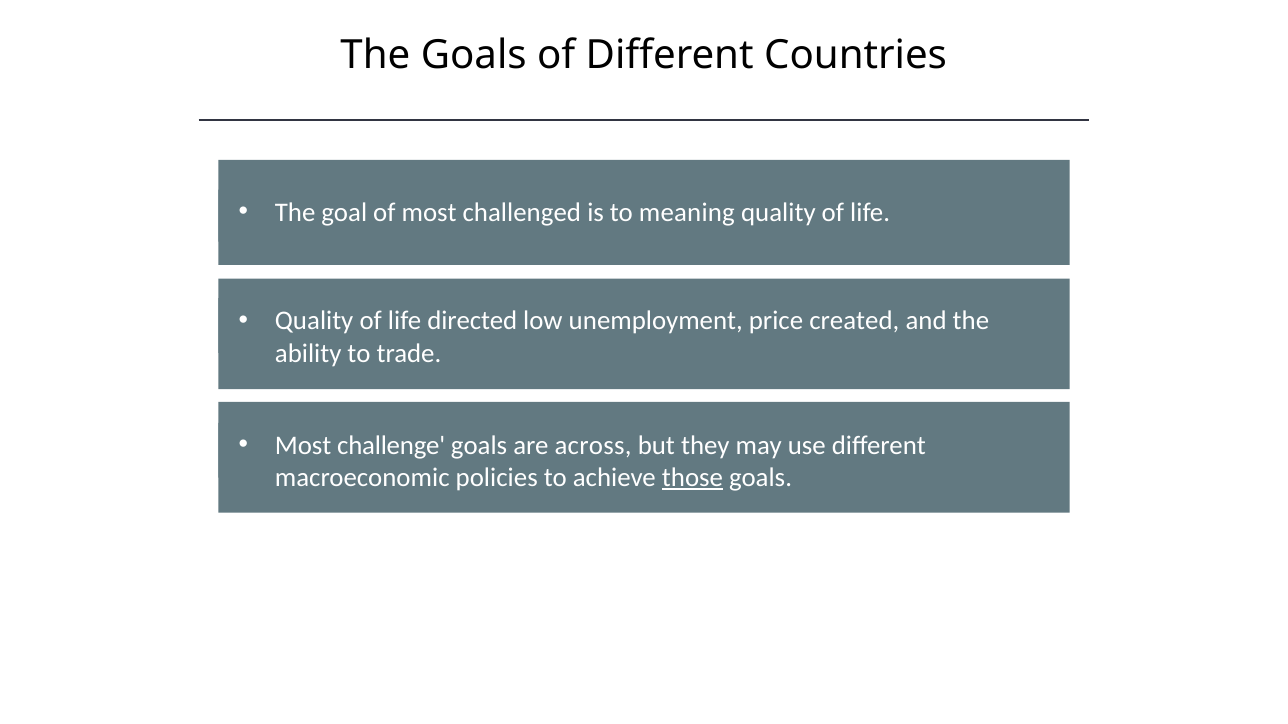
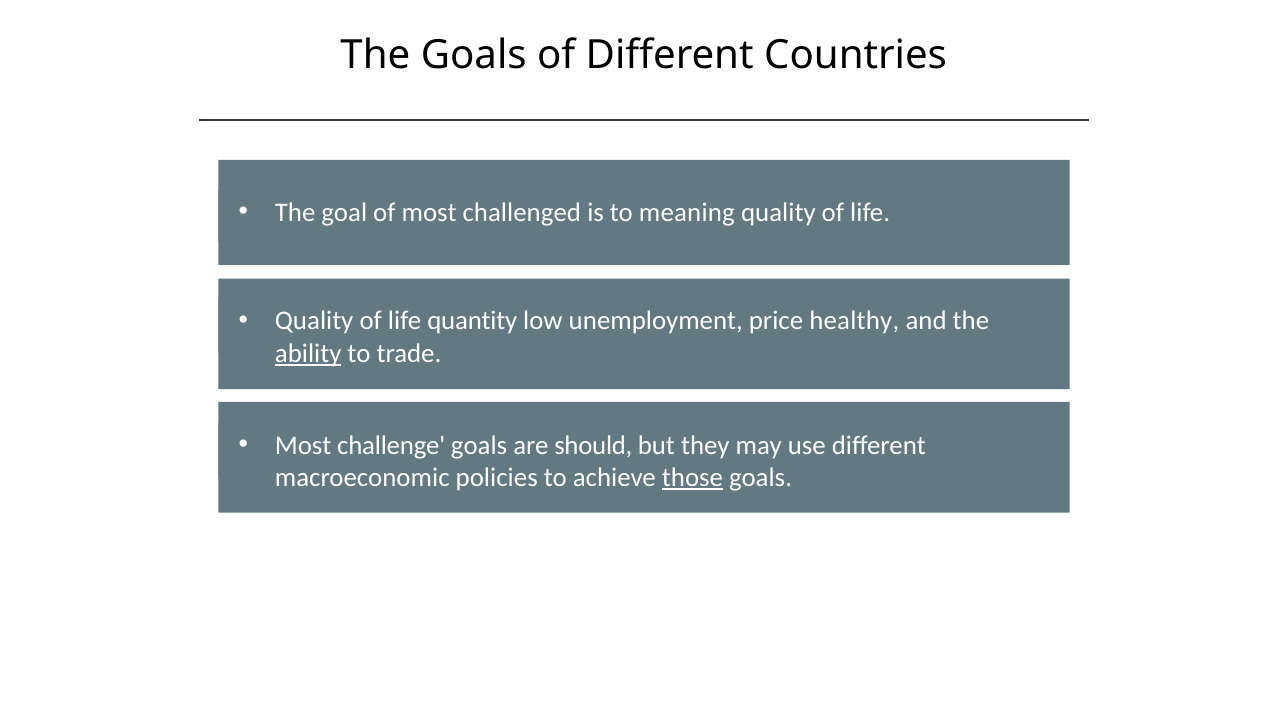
directed: directed -> quantity (472, 321)
created: created -> healthy (854, 321)
ability underline: none -> present (308, 353)
across: across -> should (593, 446)
